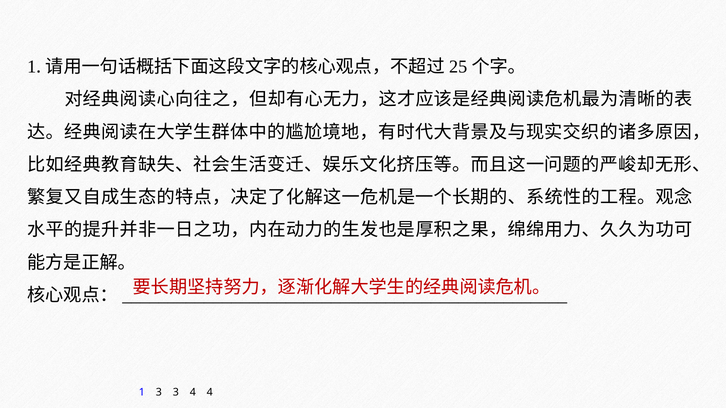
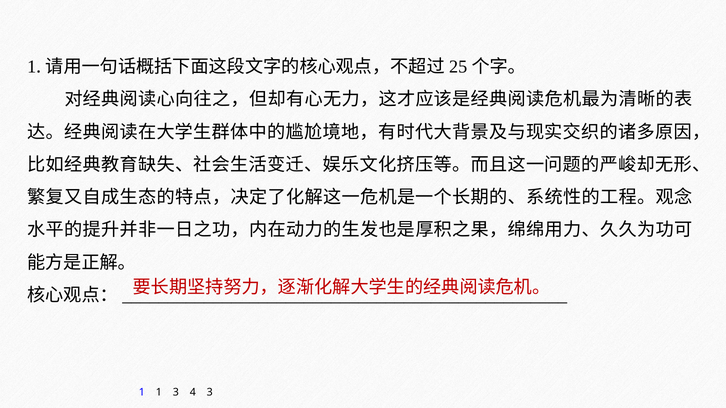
1 3: 3 -> 1 (159, 393)
4 4: 4 -> 3 (210, 393)
